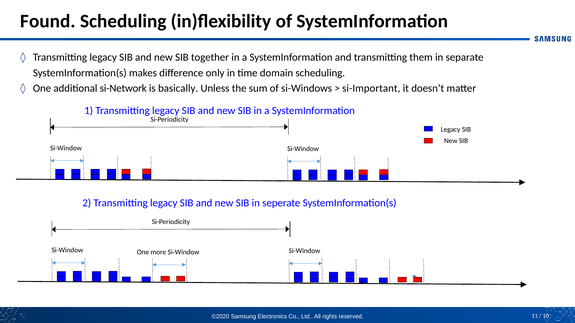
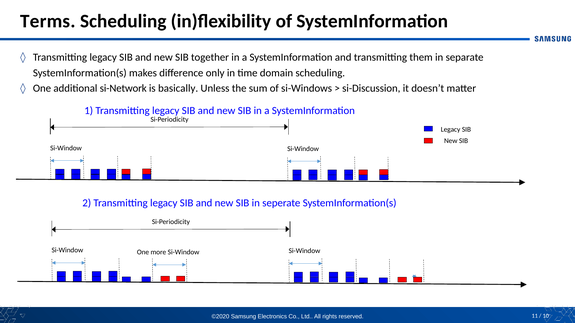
Found: Found -> Terms (48, 21)
si-Important: si-Important -> si-Discussion (371, 89)
